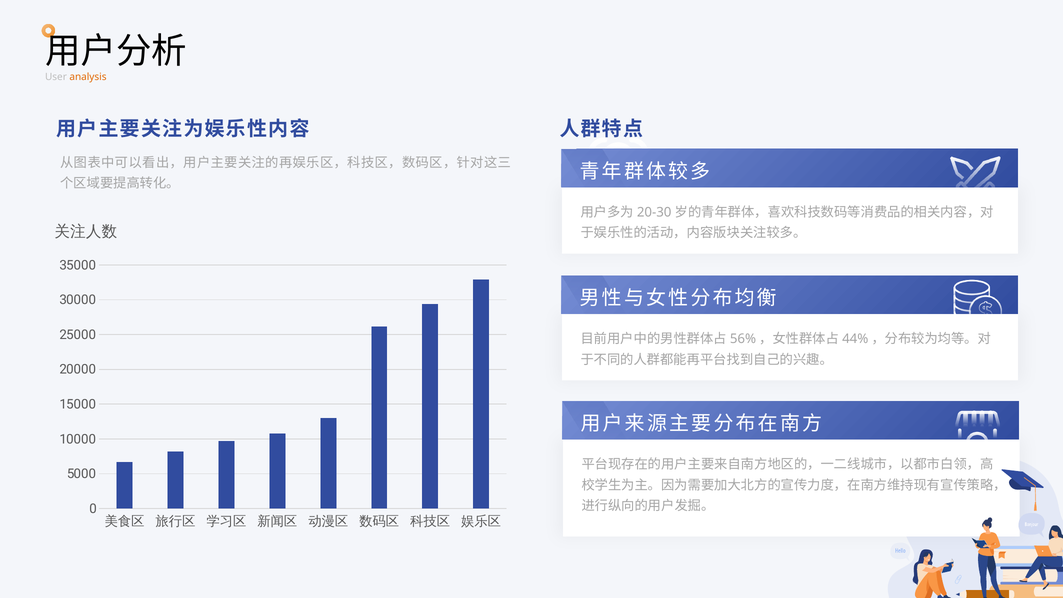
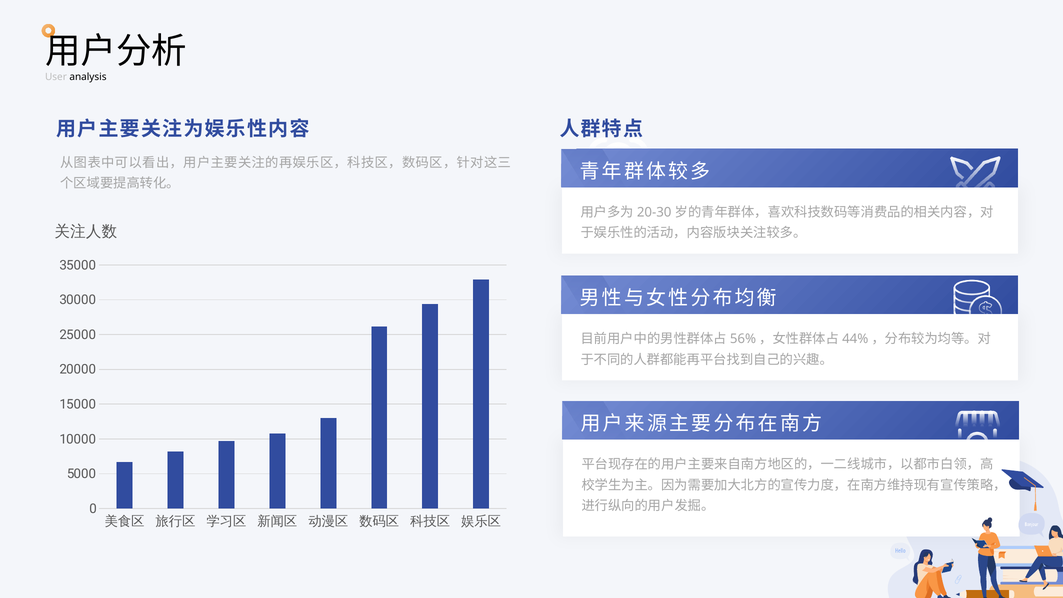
analysis colour: orange -> black (88, 77)
